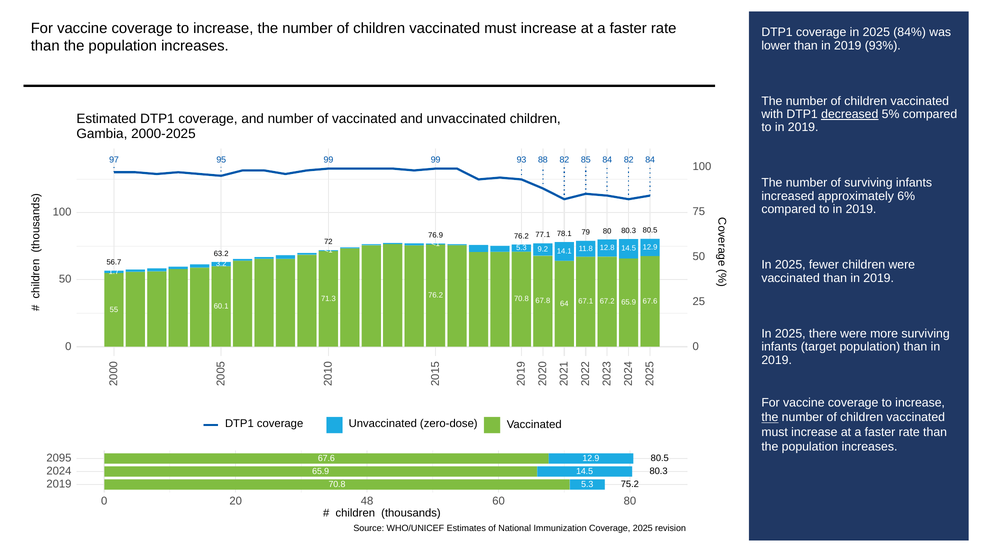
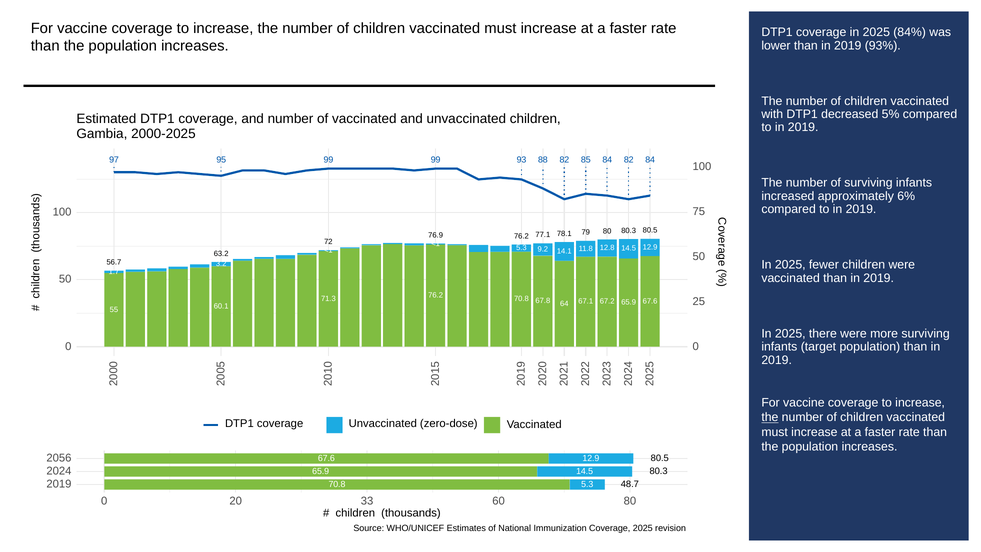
decreased underline: present -> none (850, 114)
2095: 2095 -> 2056 (59, 458)
75.2: 75.2 -> 48.7 (630, 484)
48: 48 -> 33 (367, 501)
